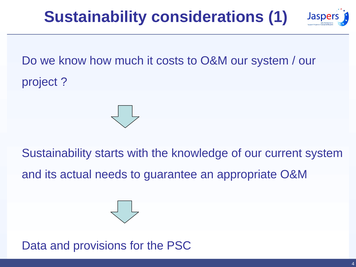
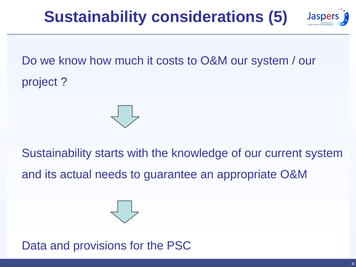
1: 1 -> 5 (278, 17)
